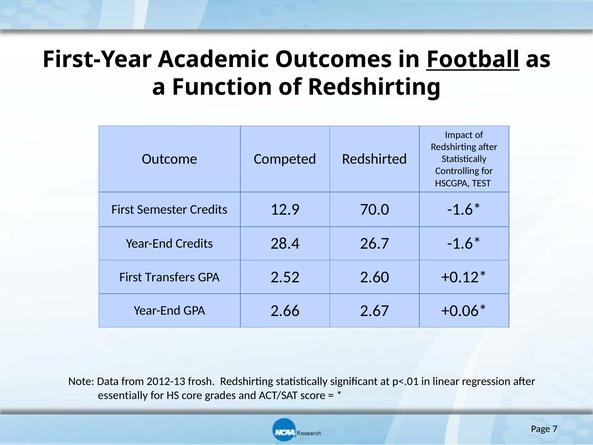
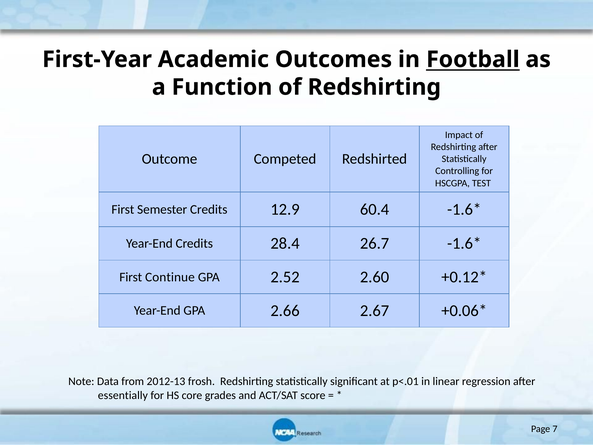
70.0: 70.0 -> 60.4 (375, 209)
Transfers: Transfers -> Continue (170, 277)
